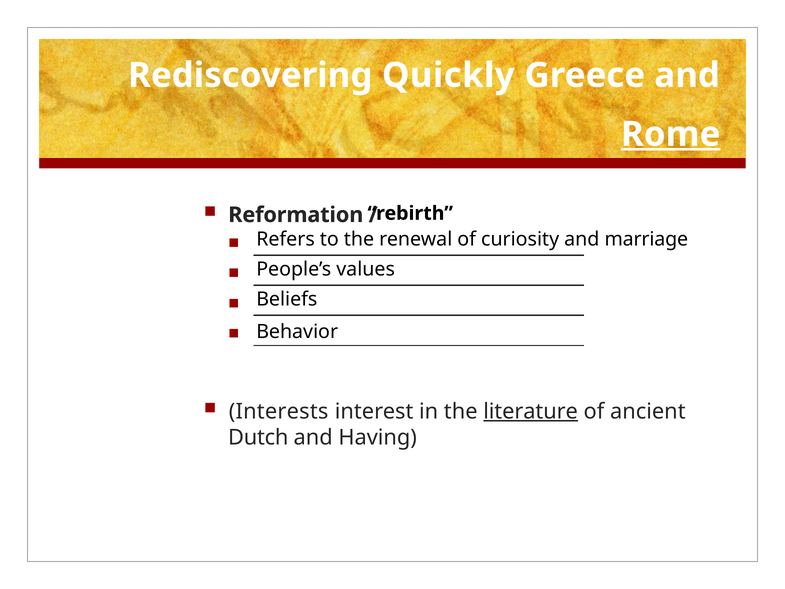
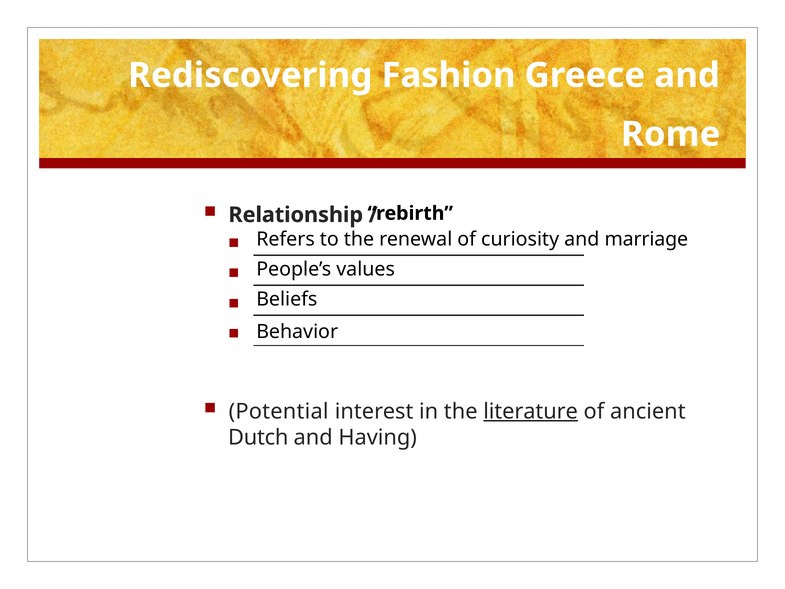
Quickly: Quickly -> Fashion (449, 75)
Rome underline: present -> none (671, 134)
Reformation: Reformation -> Relationship (296, 215)
Interests: Interests -> Potential (279, 411)
